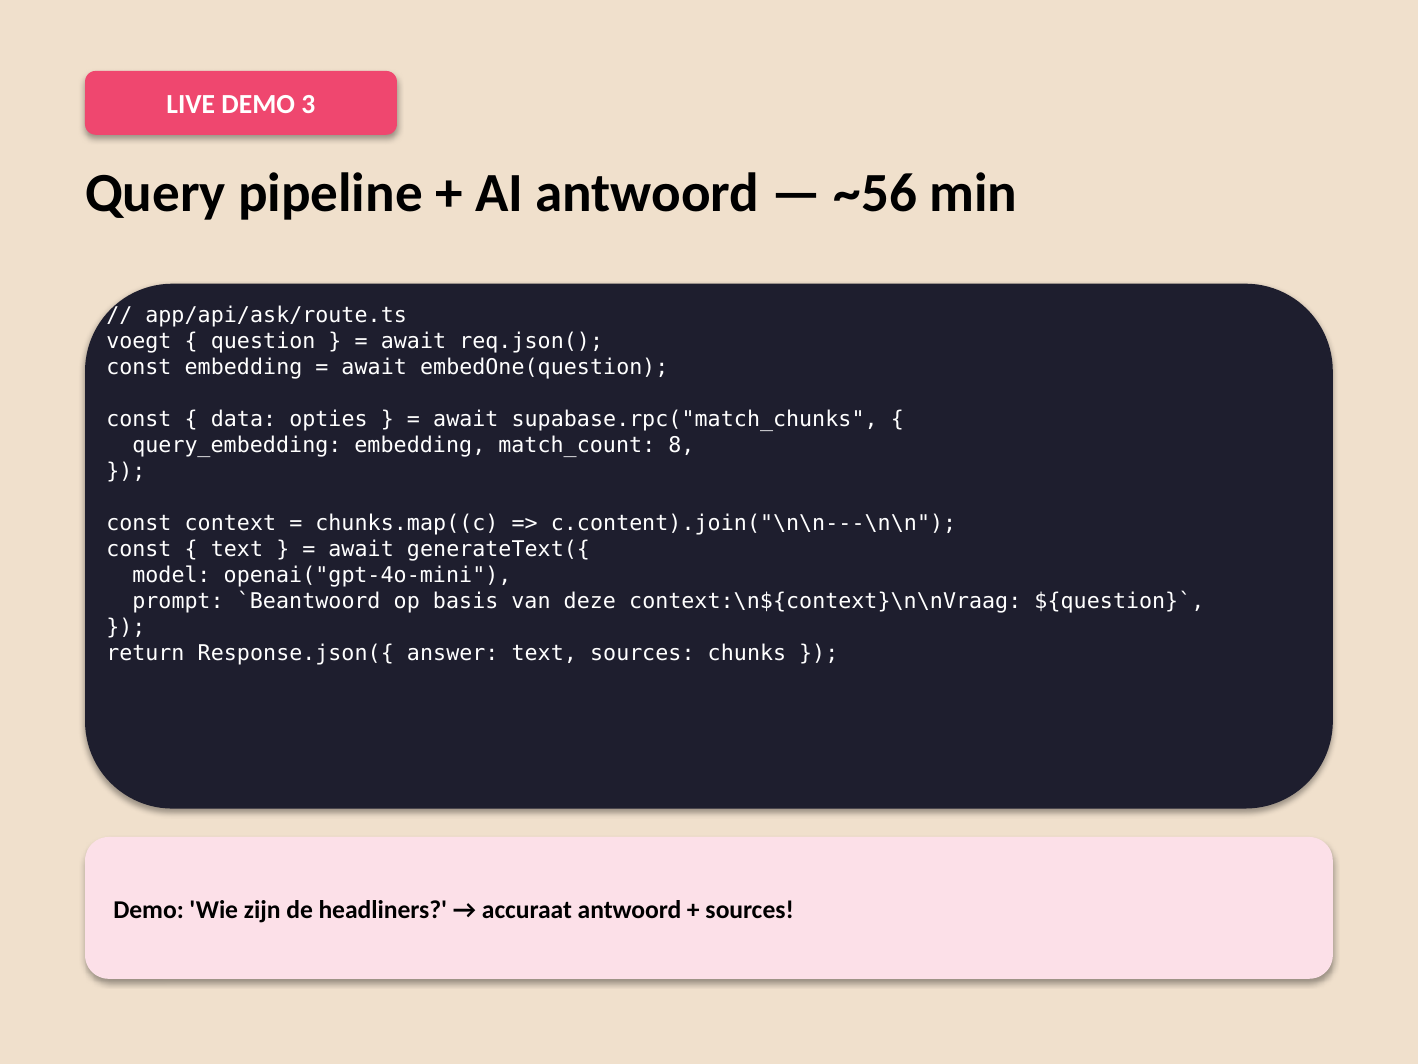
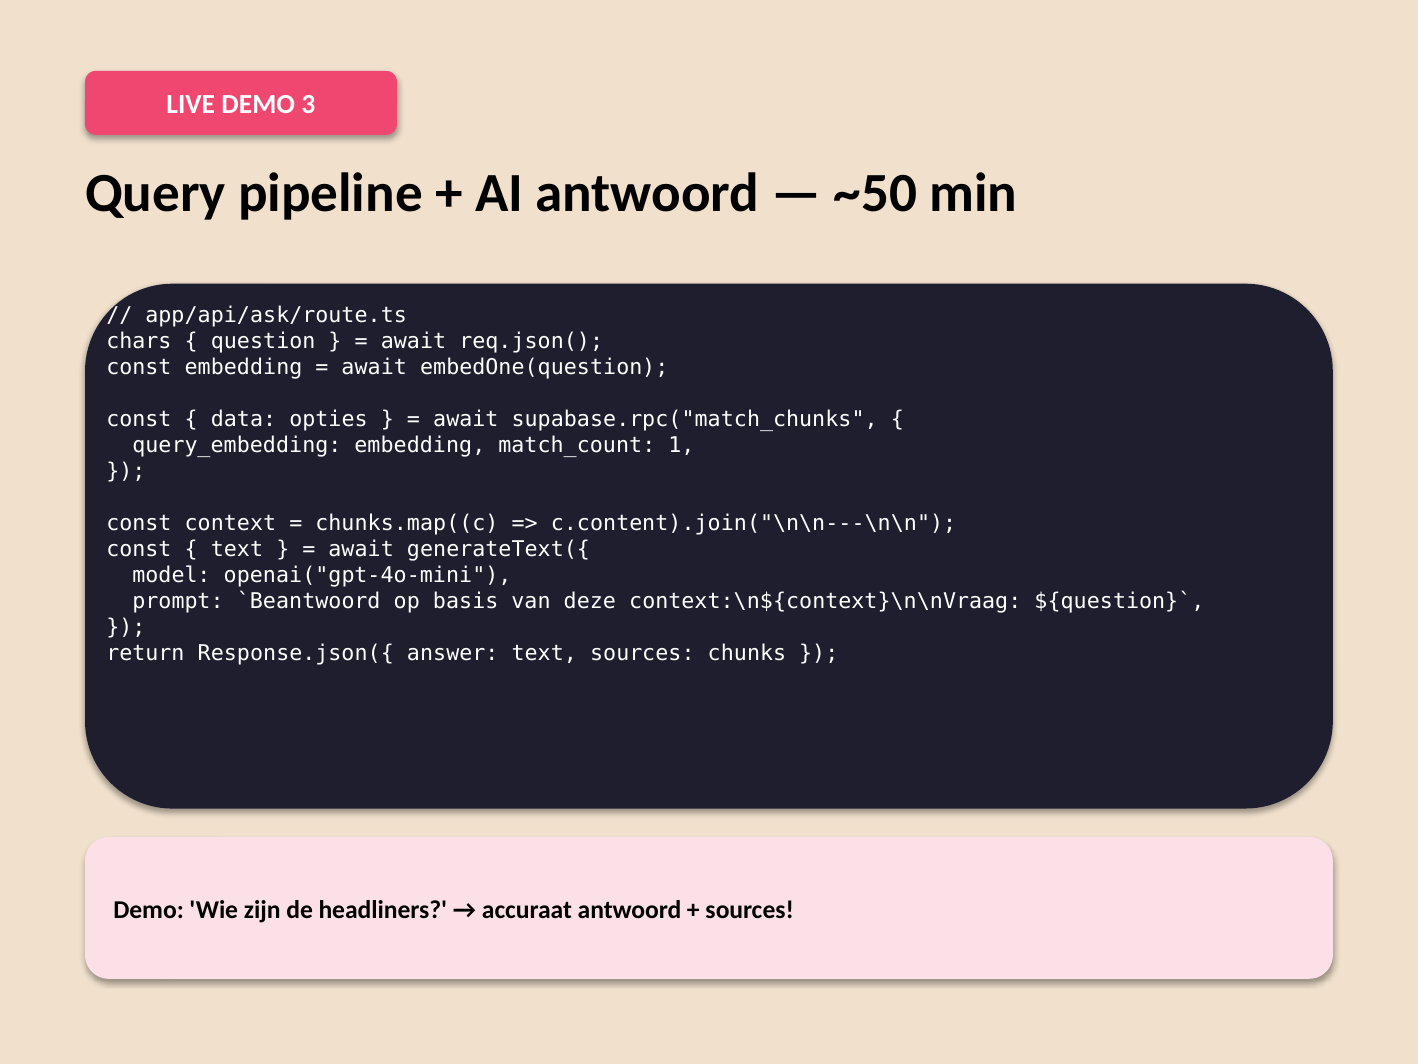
~56: ~56 -> ~50 (875, 193)
voegt: voegt -> chars (139, 341)
8: 8 -> 1 (681, 445)
